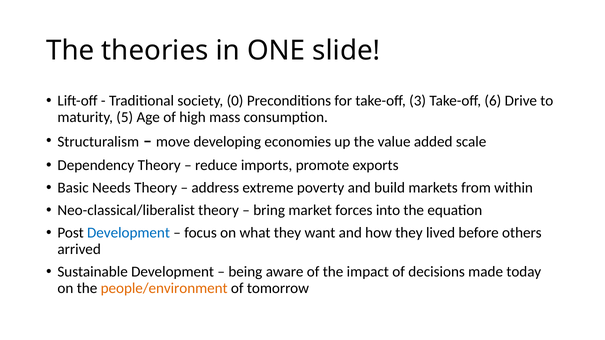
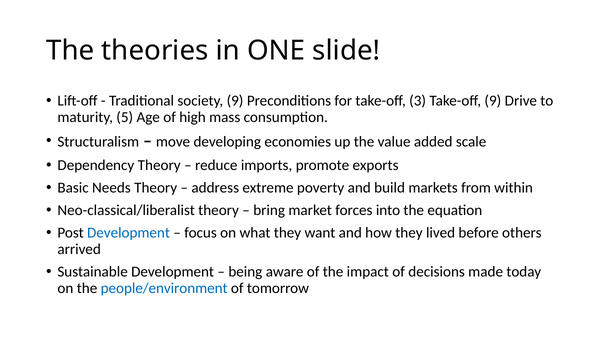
society 0: 0 -> 9 (235, 101)
Take-off 6: 6 -> 9 (493, 101)
people/environment colour: orange -> blue (164, 288)
